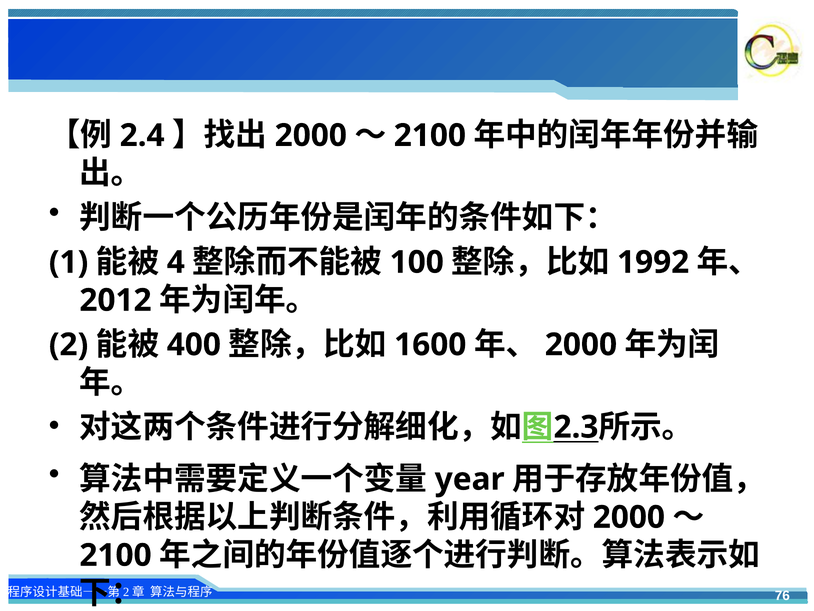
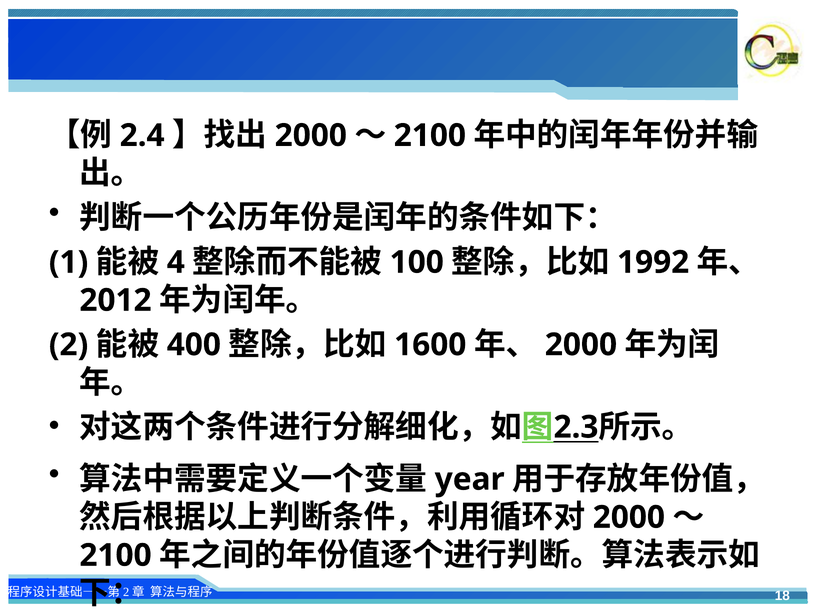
76: 76 -> 18 (782, 595)
